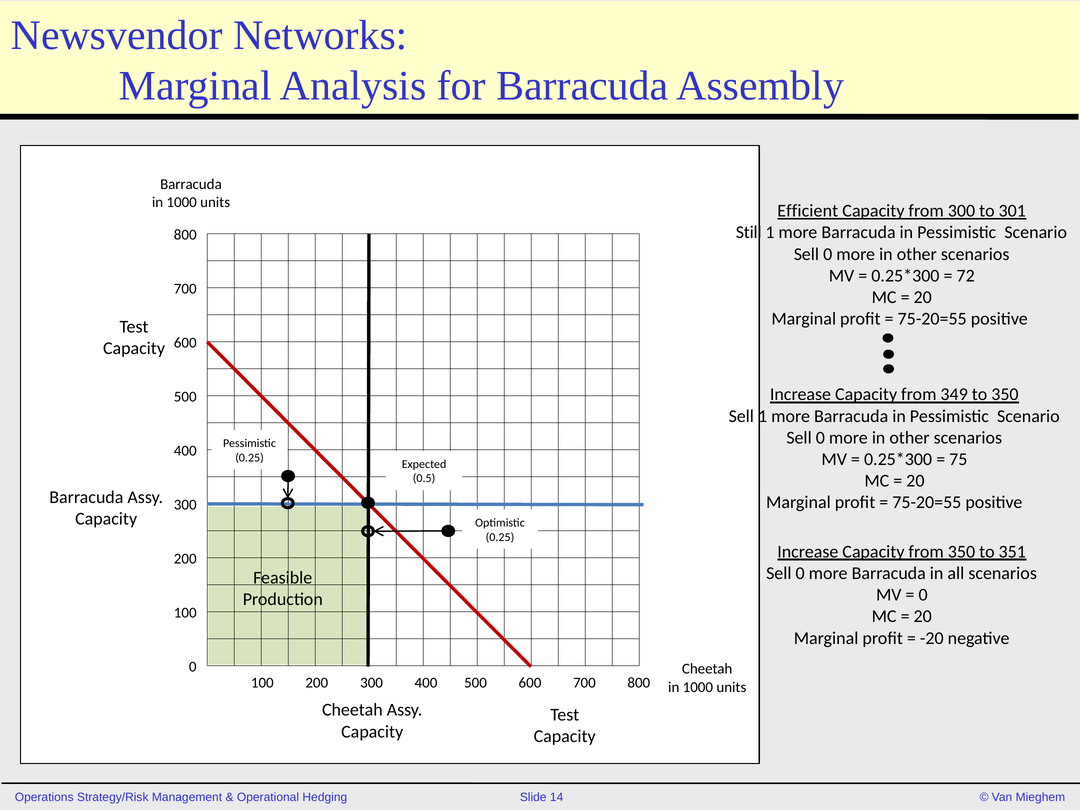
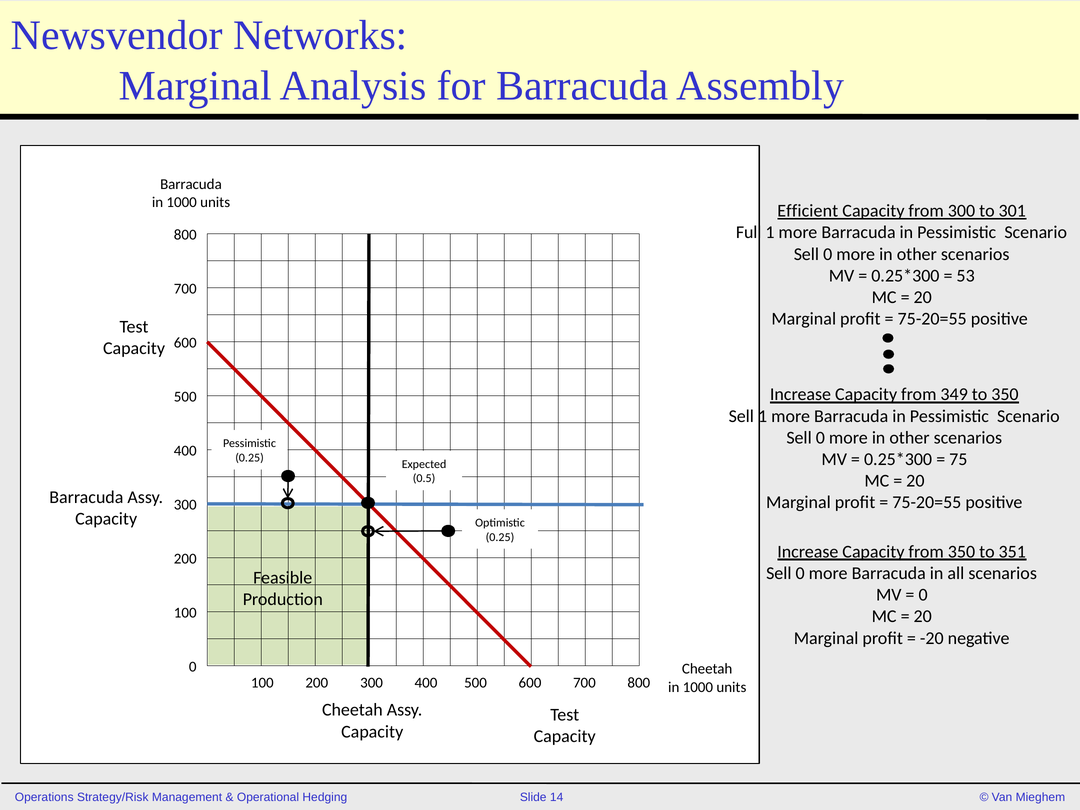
Still: Still -> Full (749, 232)
72: 72 -> 53 (966, 276)
